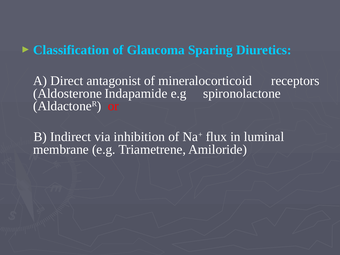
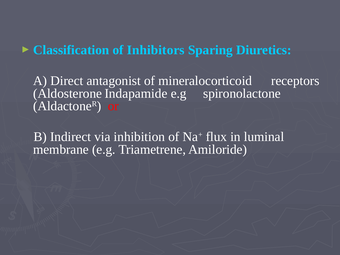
Glaucoma: Glaucoma -> Inhibitors (156, 50)
